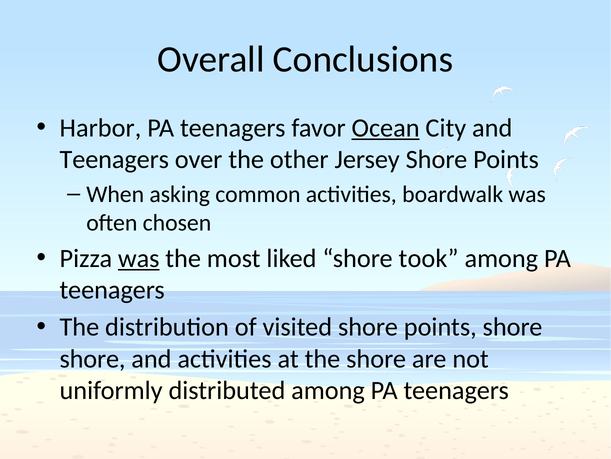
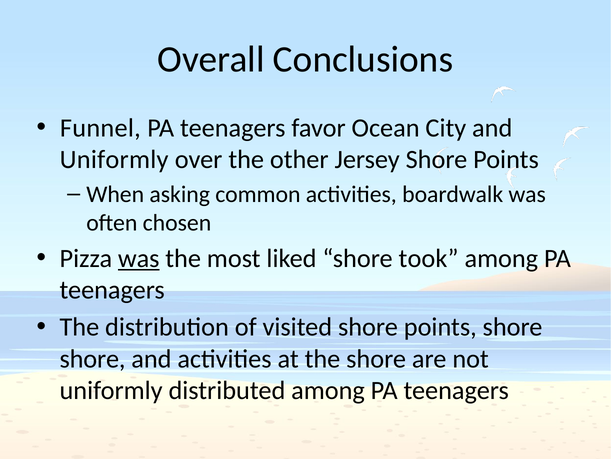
Harbor: Harbor -> Funnel (100, 128)
Ocean underline: present -> none (386, 128)
Teenagers: Teenagers -> Uniformly (114, 159)
